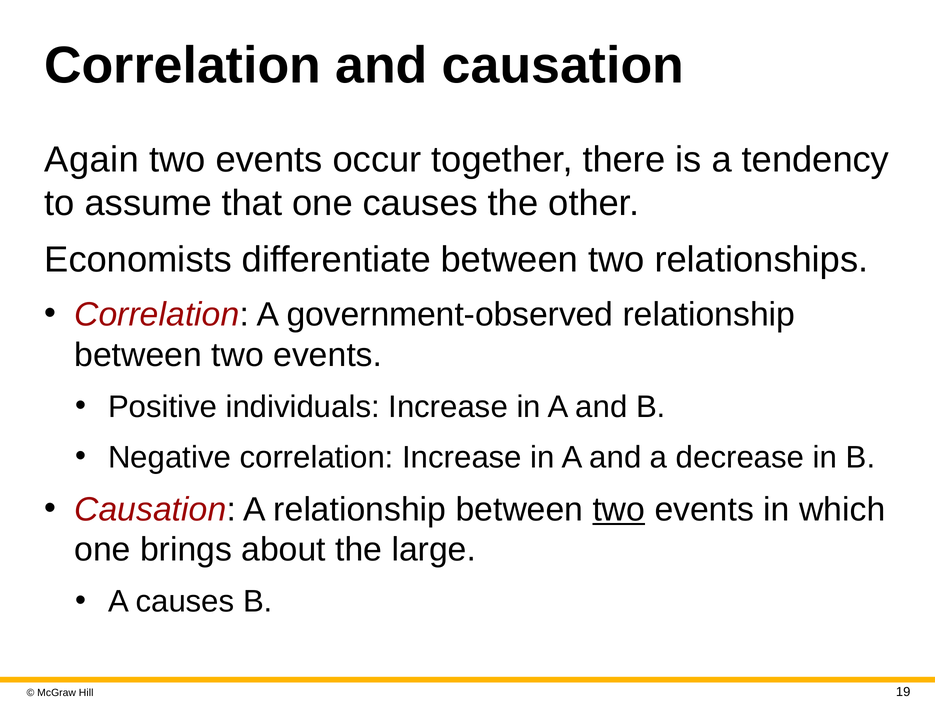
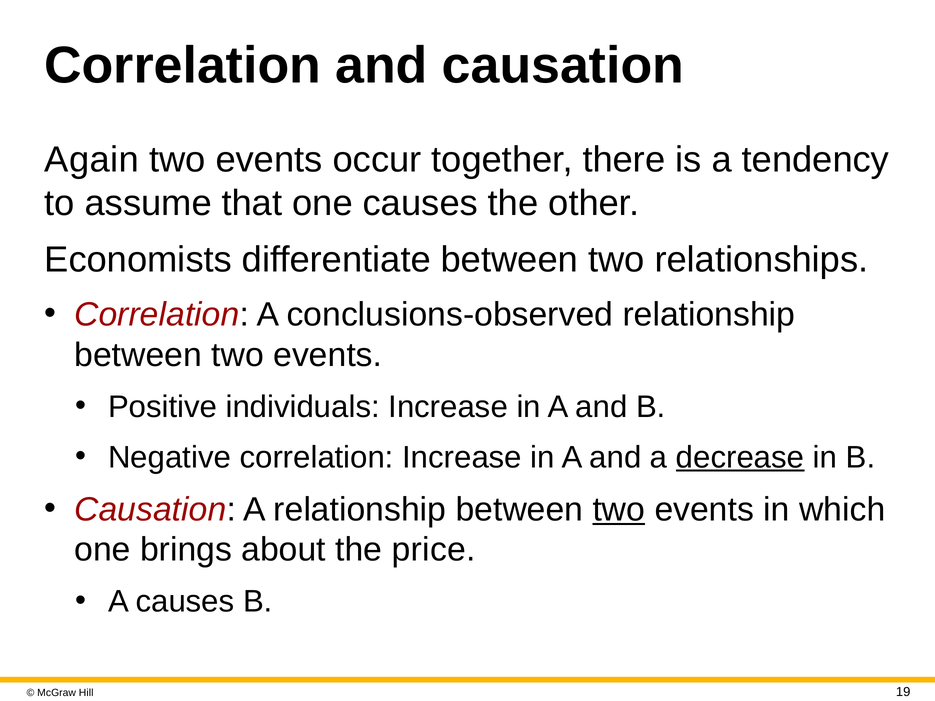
government-observed: government-observed -> conclusions-observed (450, 315)
decrease underline: none -> present (740, 457)
large: large -> price (434, 550)
